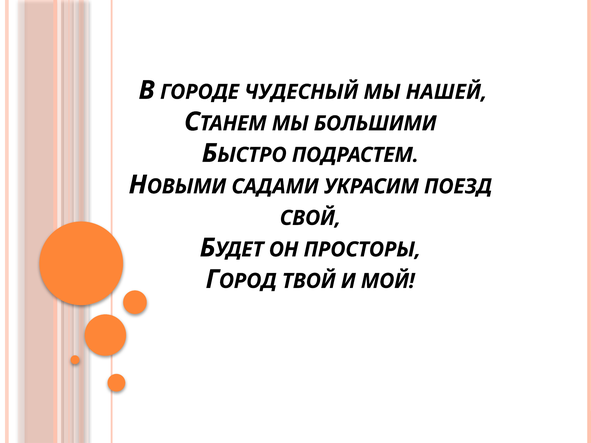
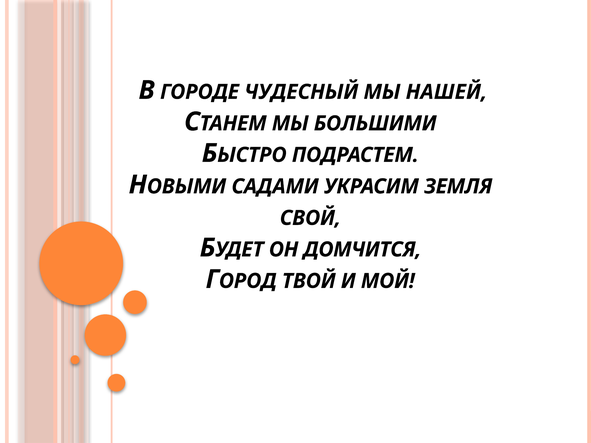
ПОЕЗД: ПОЕЗД -> ЗЕМЛЯ (458, 187)
ПРОСТОРЫ: ПРОСТОРЫ -> ДОМЧИТСЯ (362, 250)
